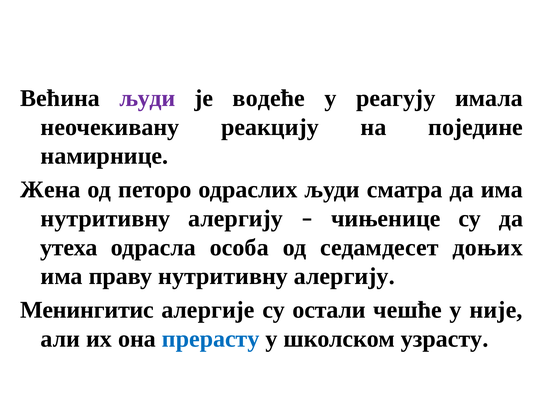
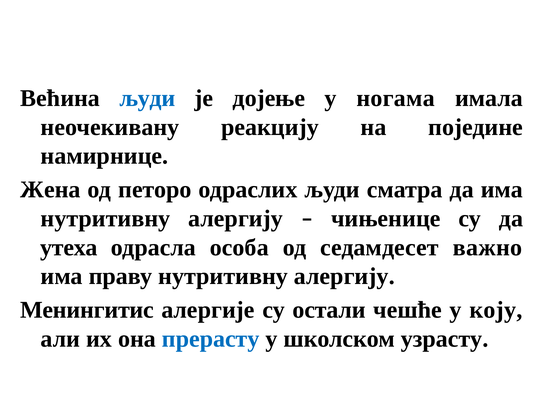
људи colour: purple -> blue (147, 98)
водеће: водеће -> дојење (269, 98)
реагују: реагују -> ногама (396, 98)
доњих: доњих -> важно (488, 247)
није: није -> коју (496, 310)
